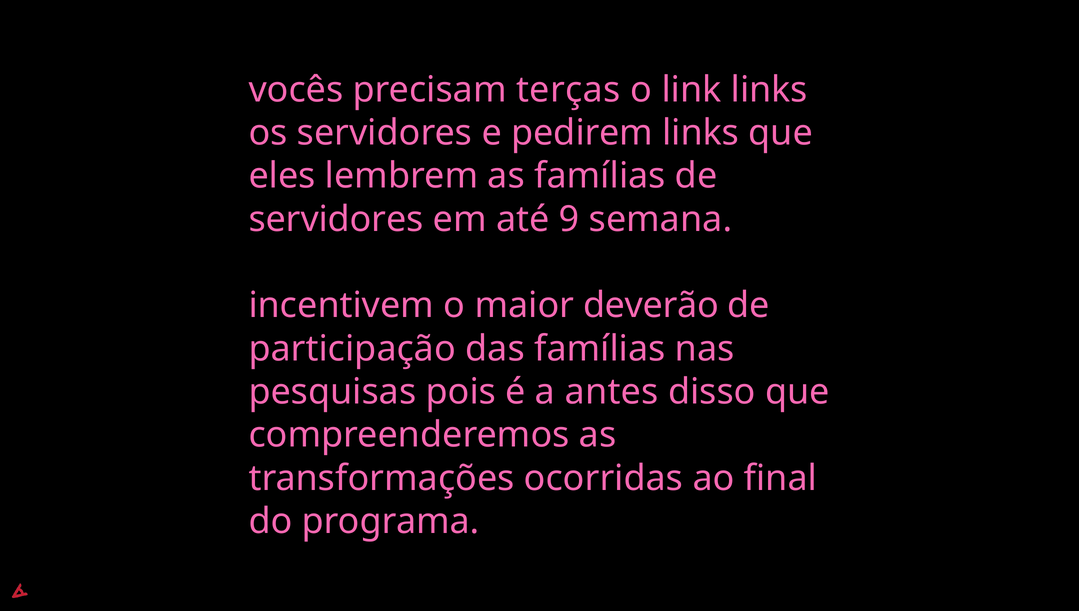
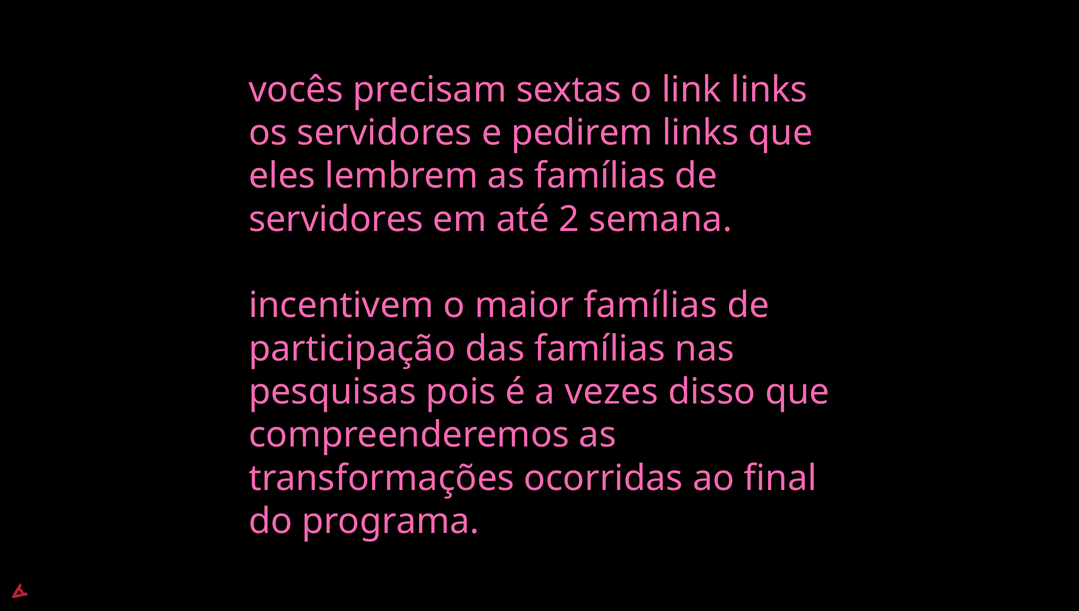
terças: terças -> sextas (569, 90)
9: 9 -> 2 (569, 219)
maior deverão: deverão -> famílias (651, 305)
antes: antes -> vezes (612, 392)
